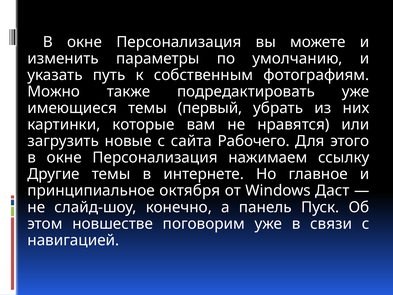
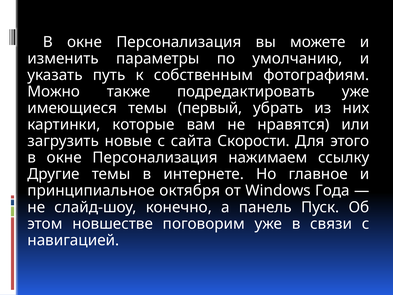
Рабочего: Рабочего -> Скорости (254, 141)
Даст: Даст -> Года (332, 191)
